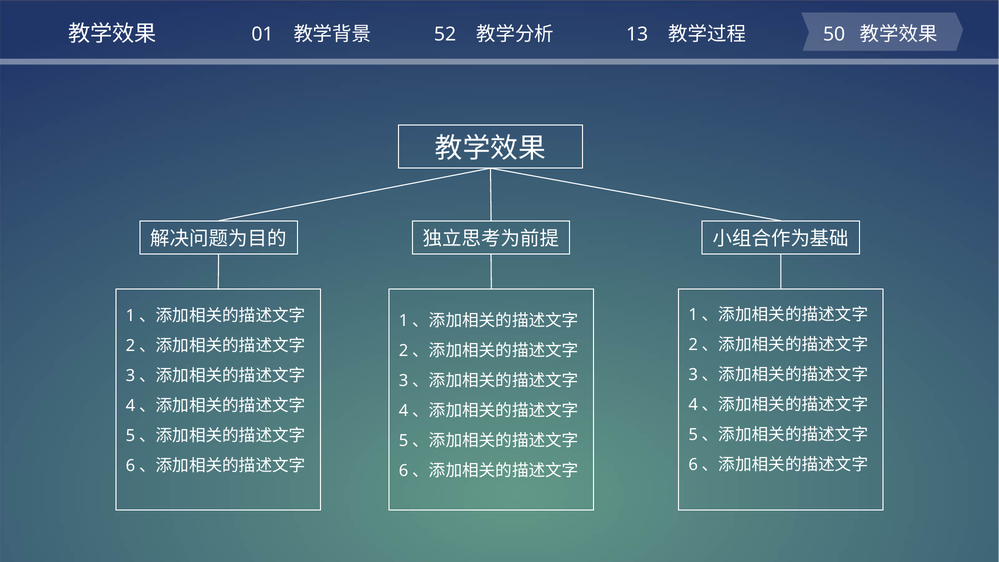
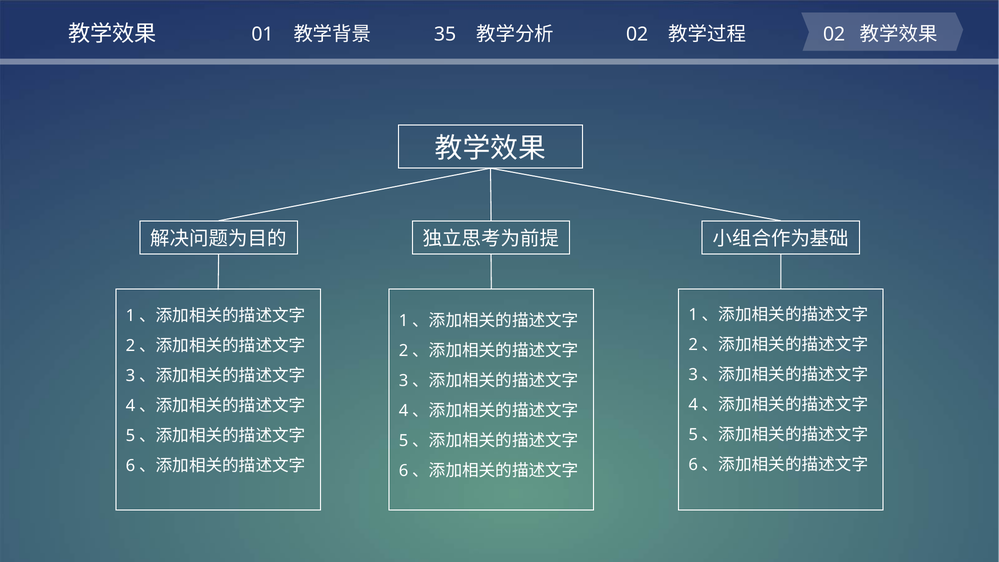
52: 52 -> 35 (445, 34)
13: 13 -> 02 (637, 34)
50: 50 -> 02 (834, 34)
